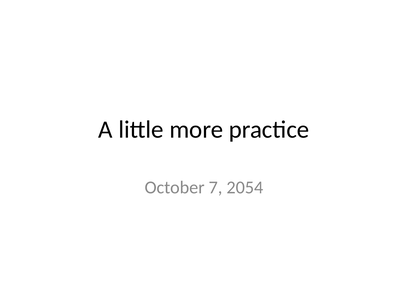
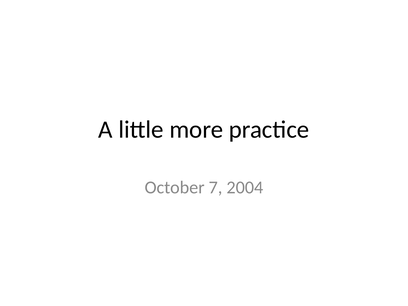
2054: 2054 -> 2004 (245, 188)
